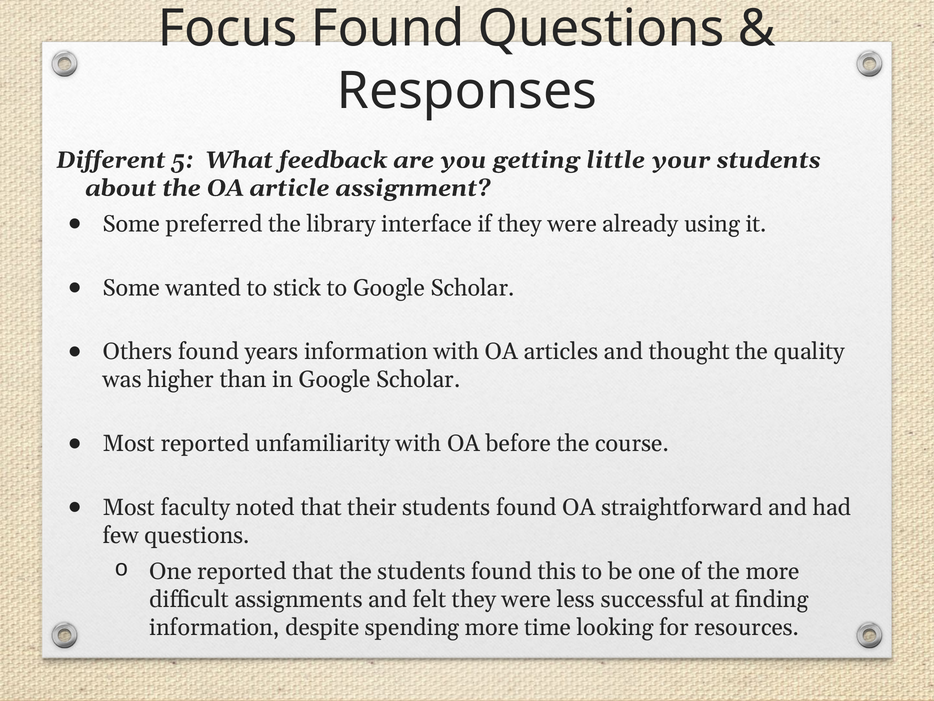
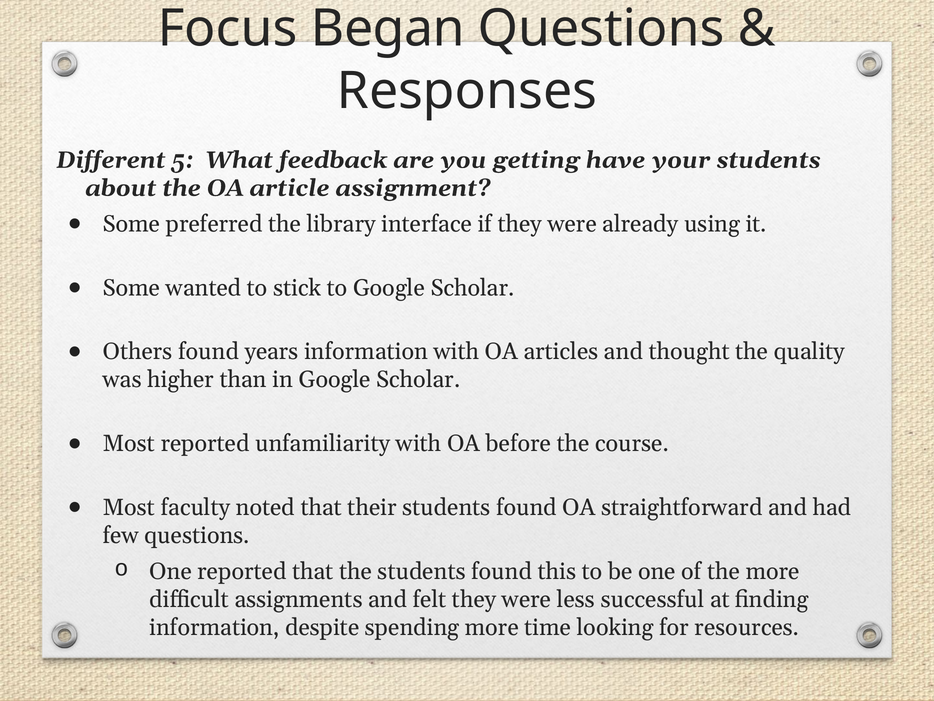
Focus Found: Found -> Began (388, 29)
little: little -> have (616, 160)
